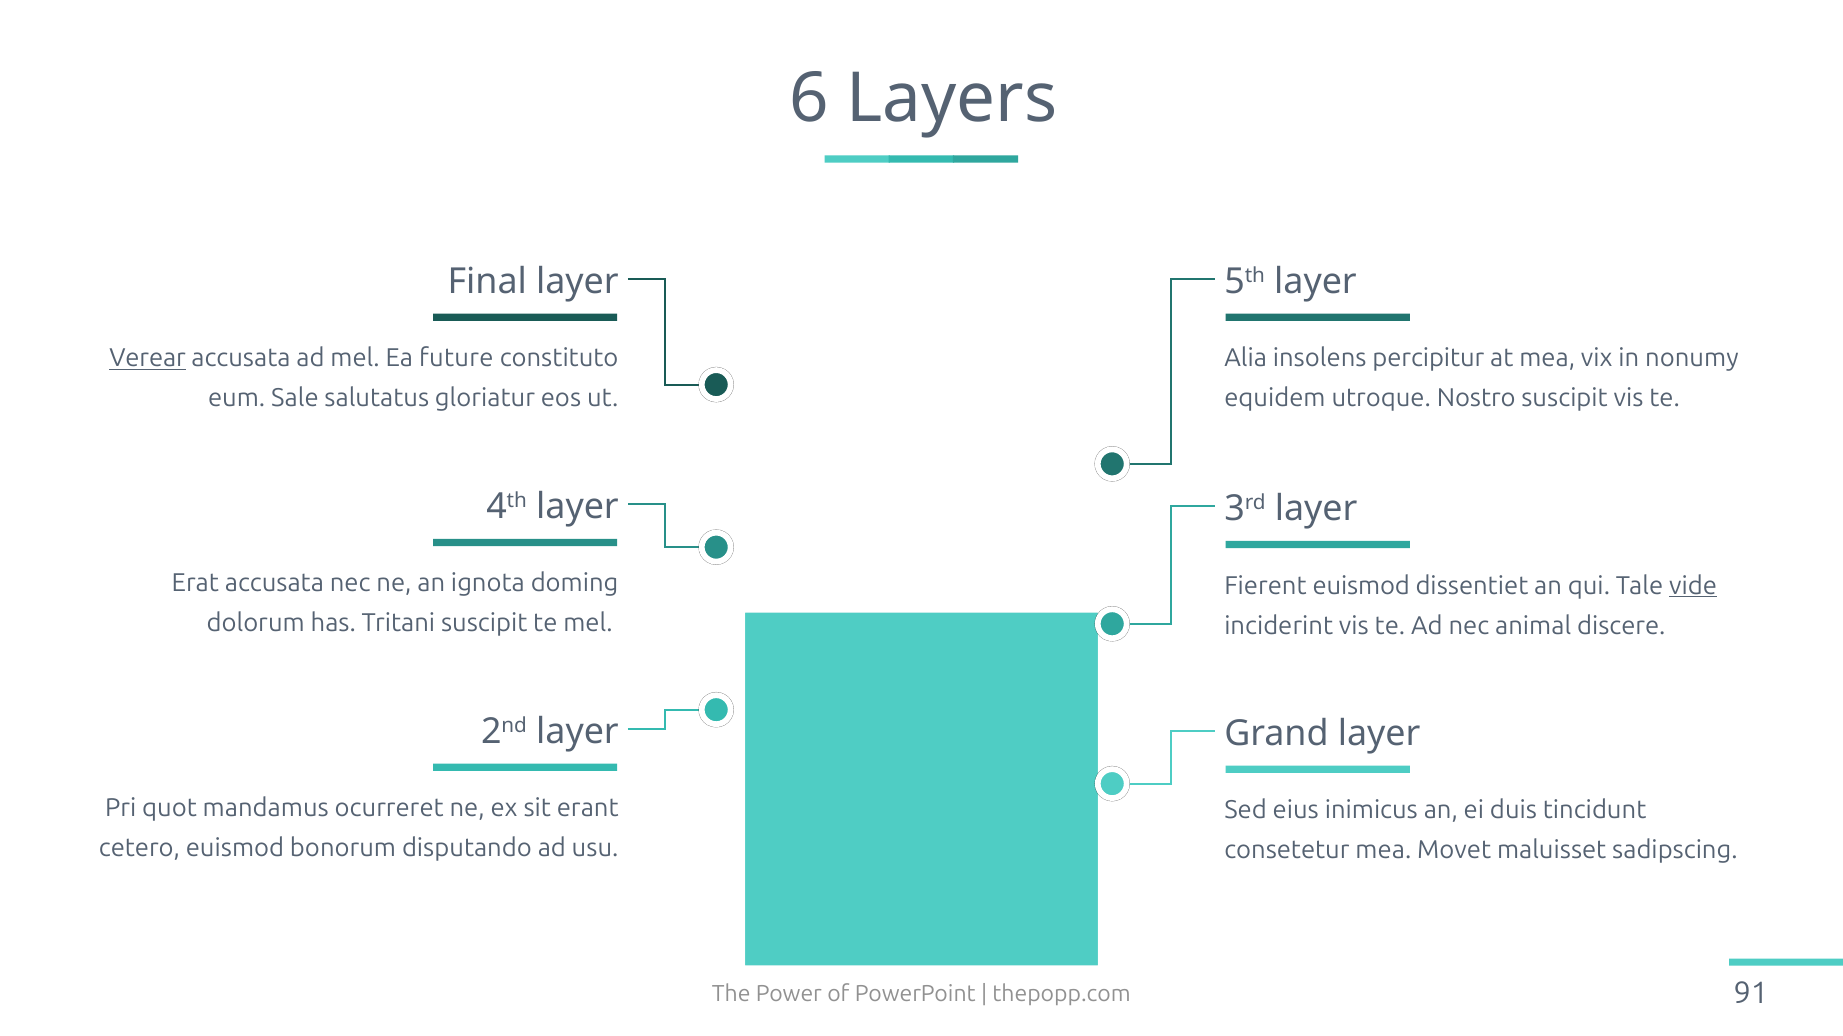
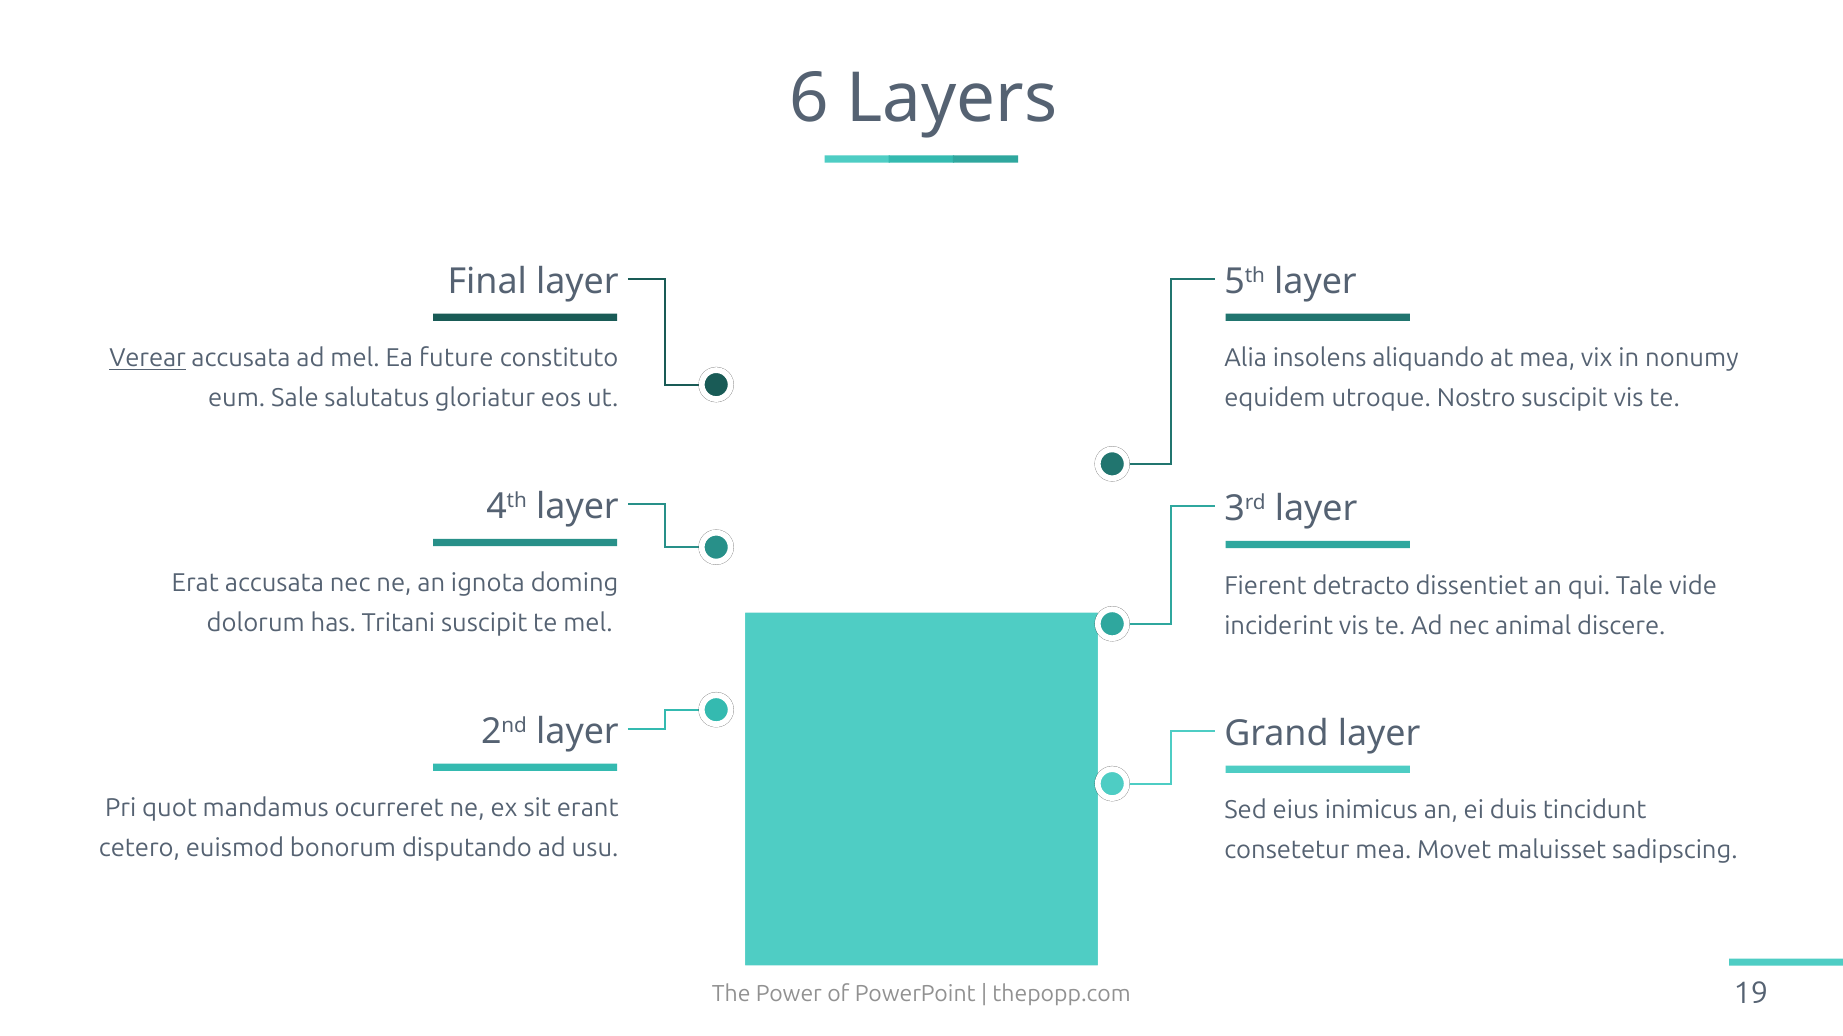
percipitur: percipitur -> aliquando (1428, 359)
Fierent euismod: euismod -> detracto (1361, 586)
vide underline: present -> none (1693, 586)
91: 91 -> 19 (1751, 994)
